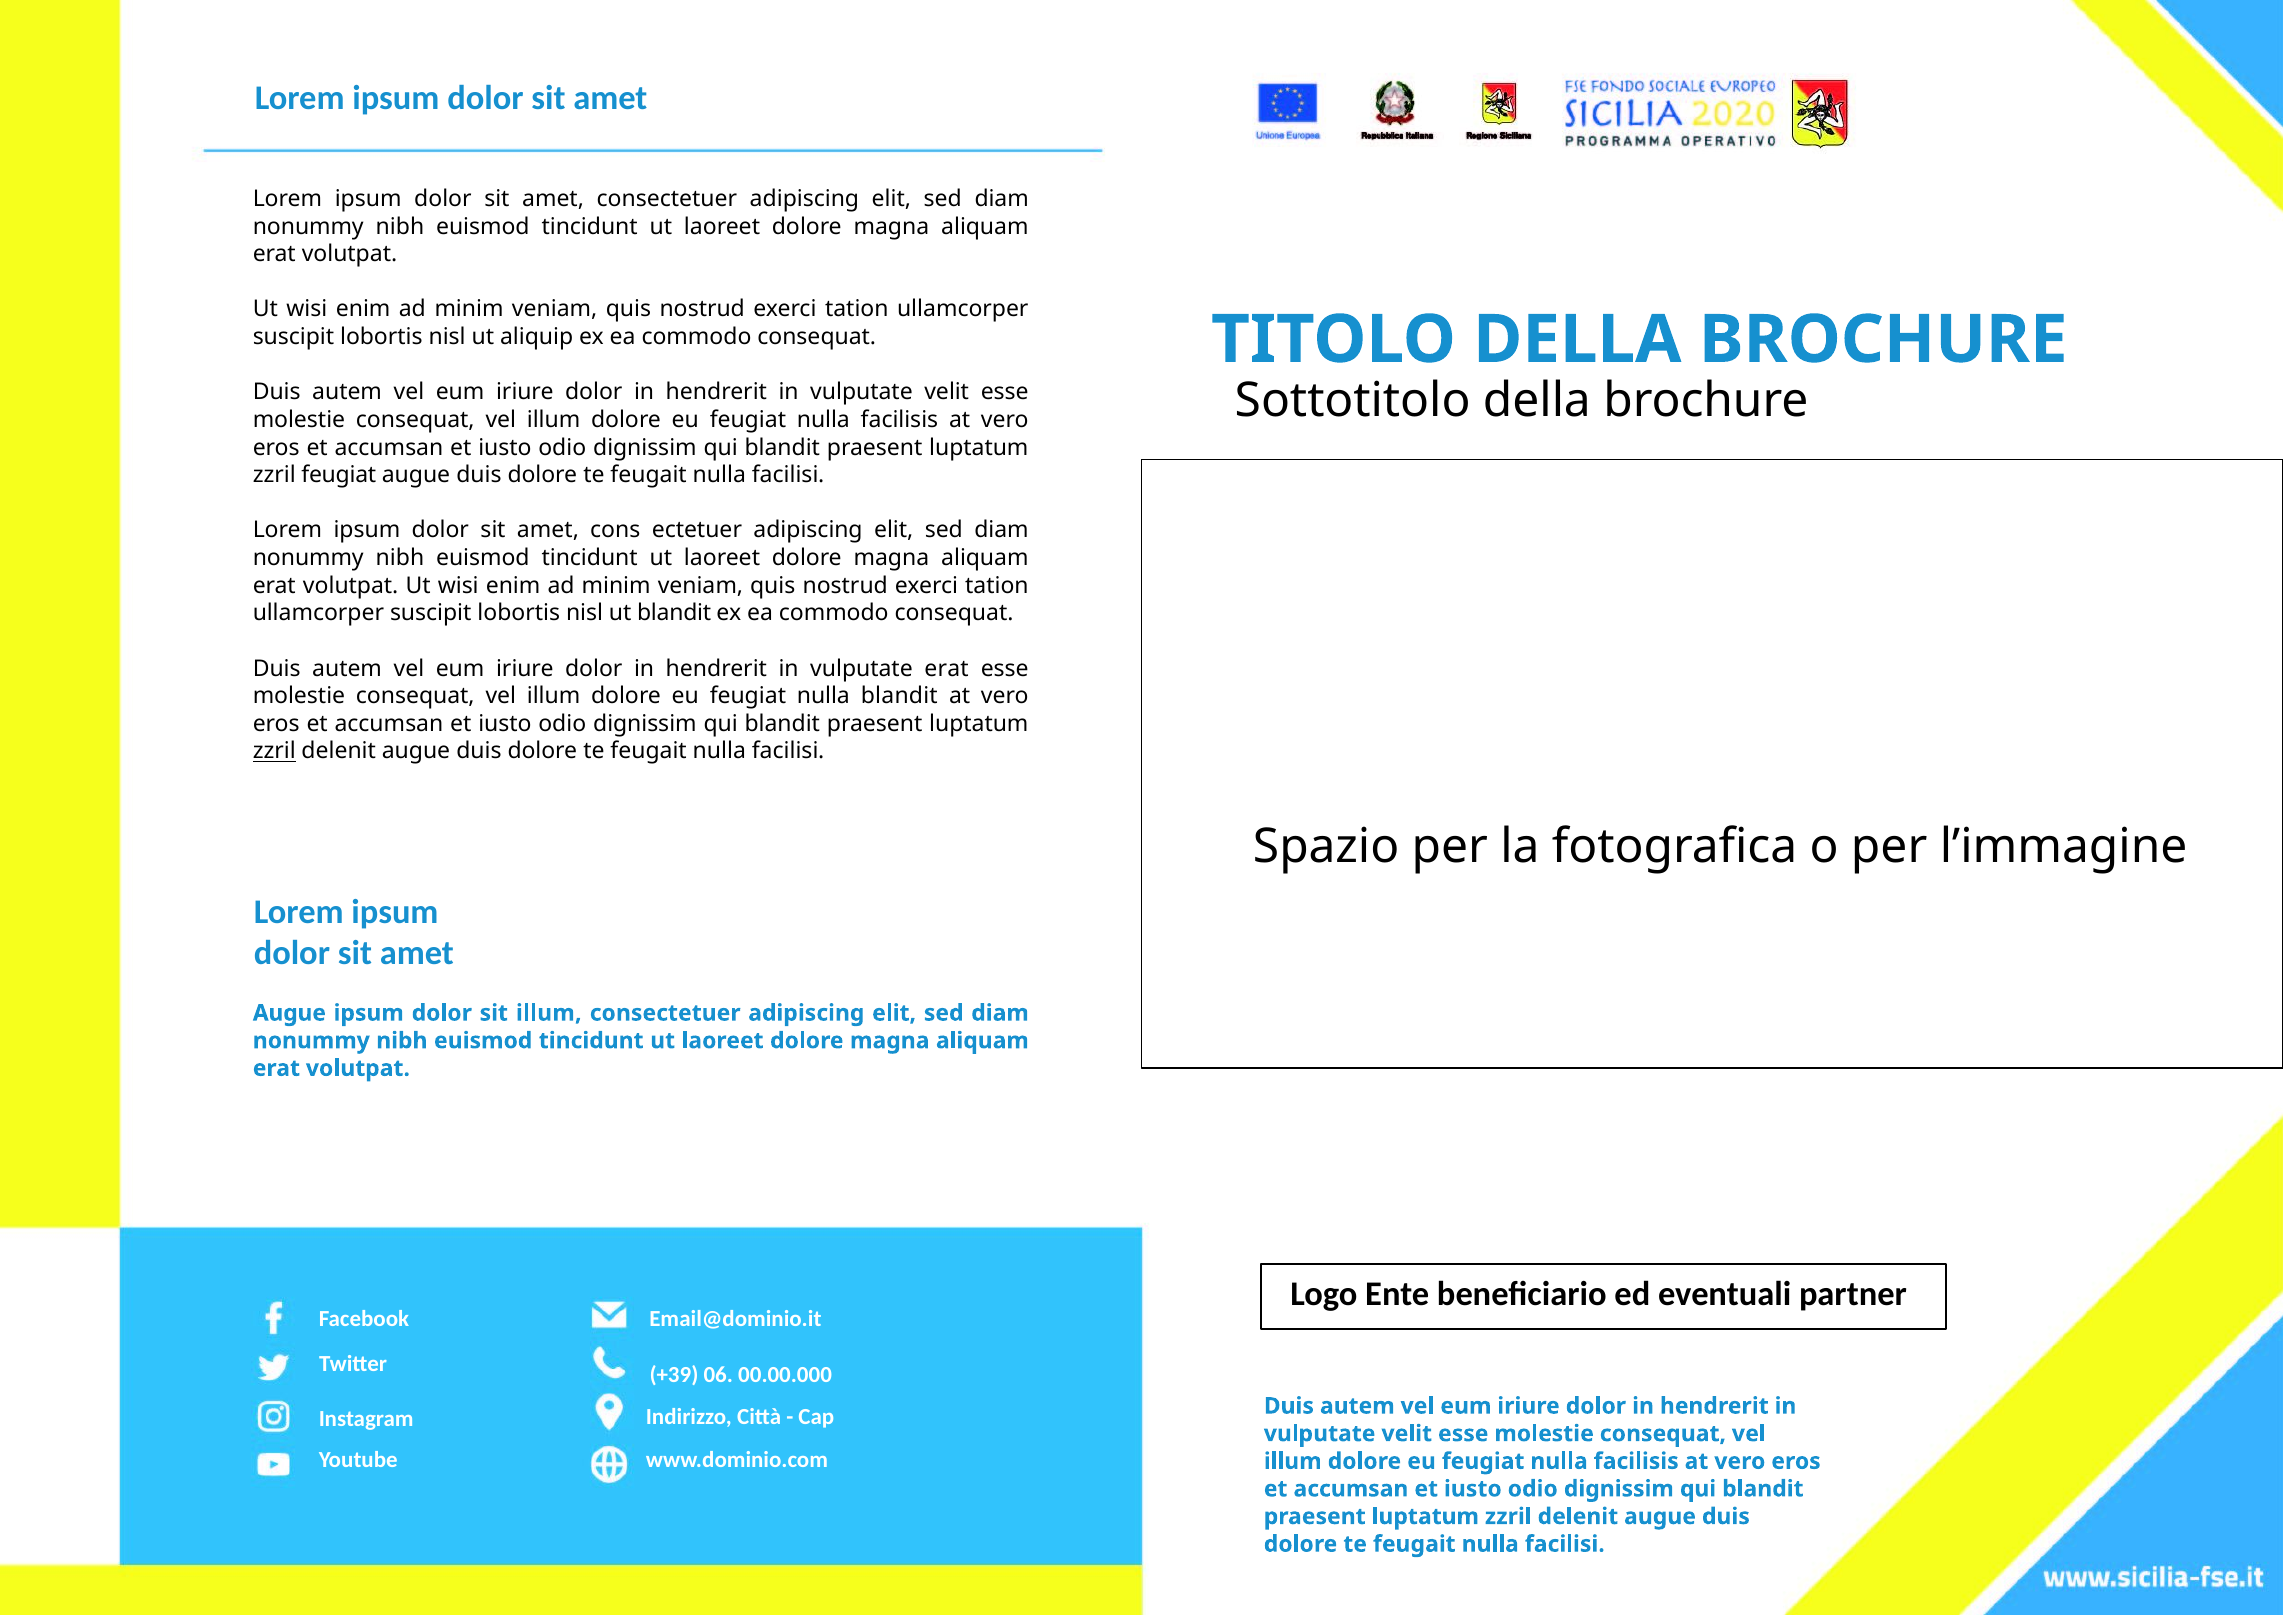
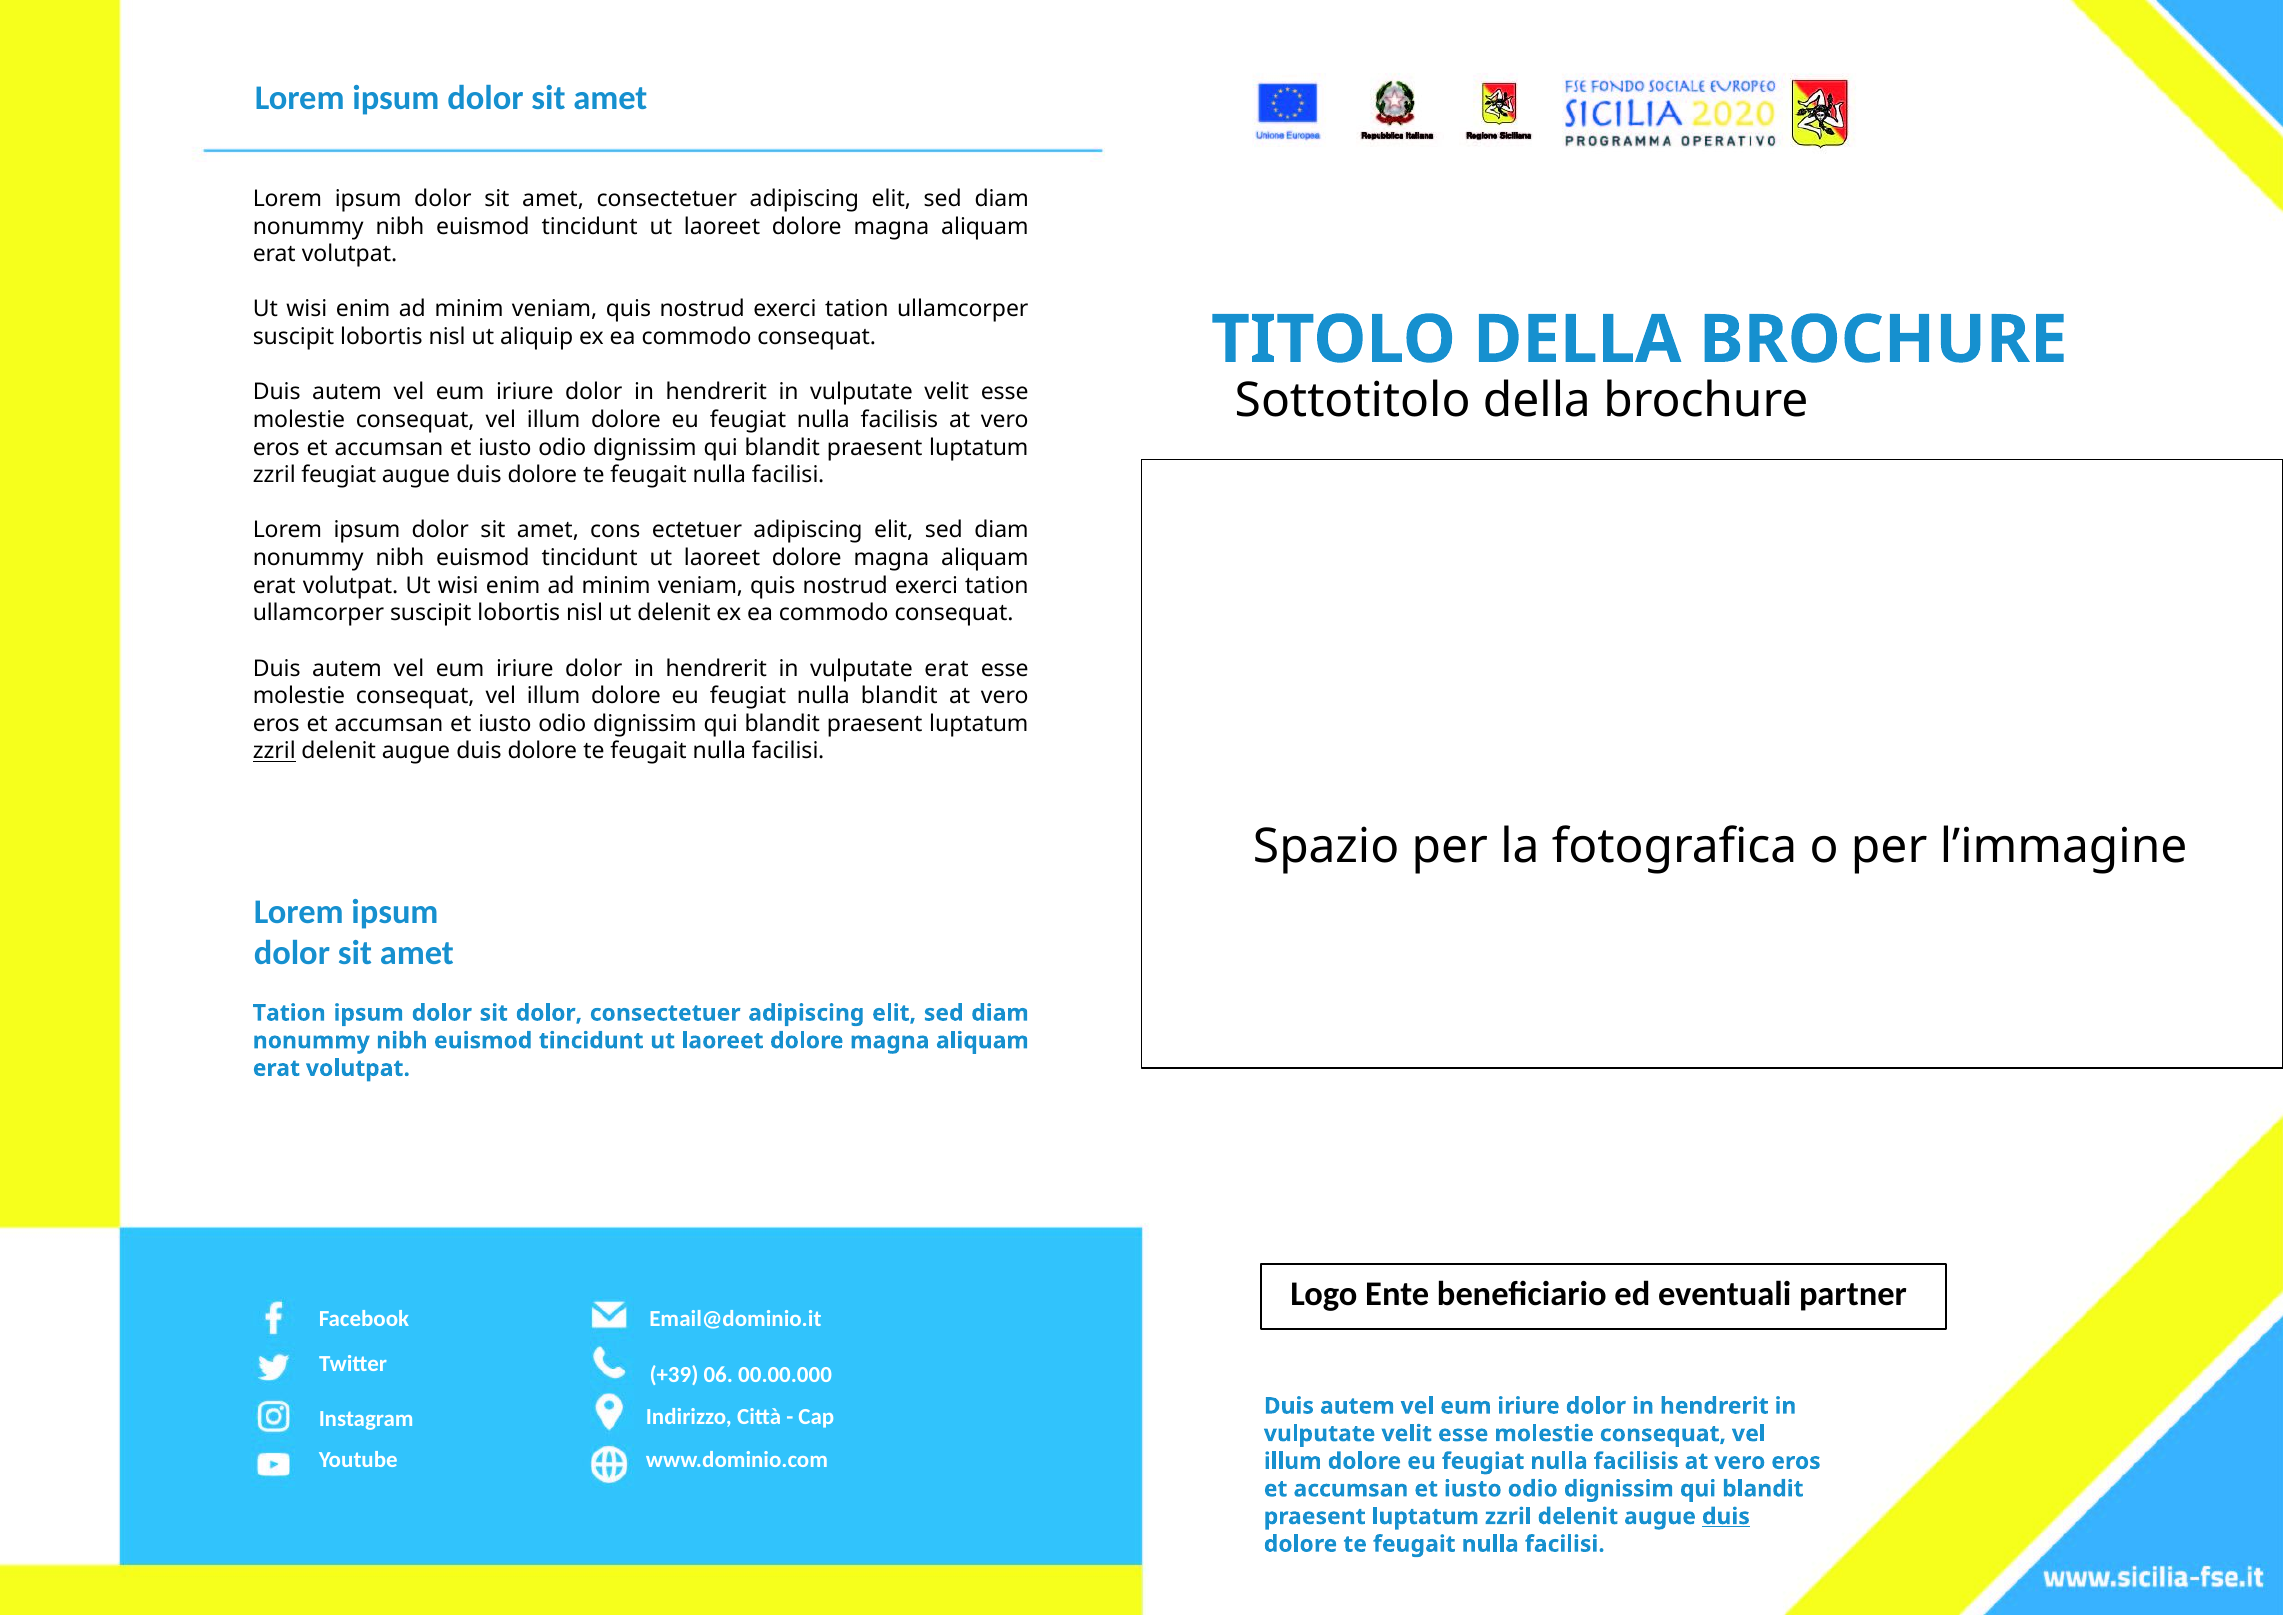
ut blandit: blandit -> delenit (674, 613)
Augue: Augue -> Tation (289, 1013)
sit illum: illum -> dolor (549, 1013)
duis underline: none -> present (1726, 1516)
